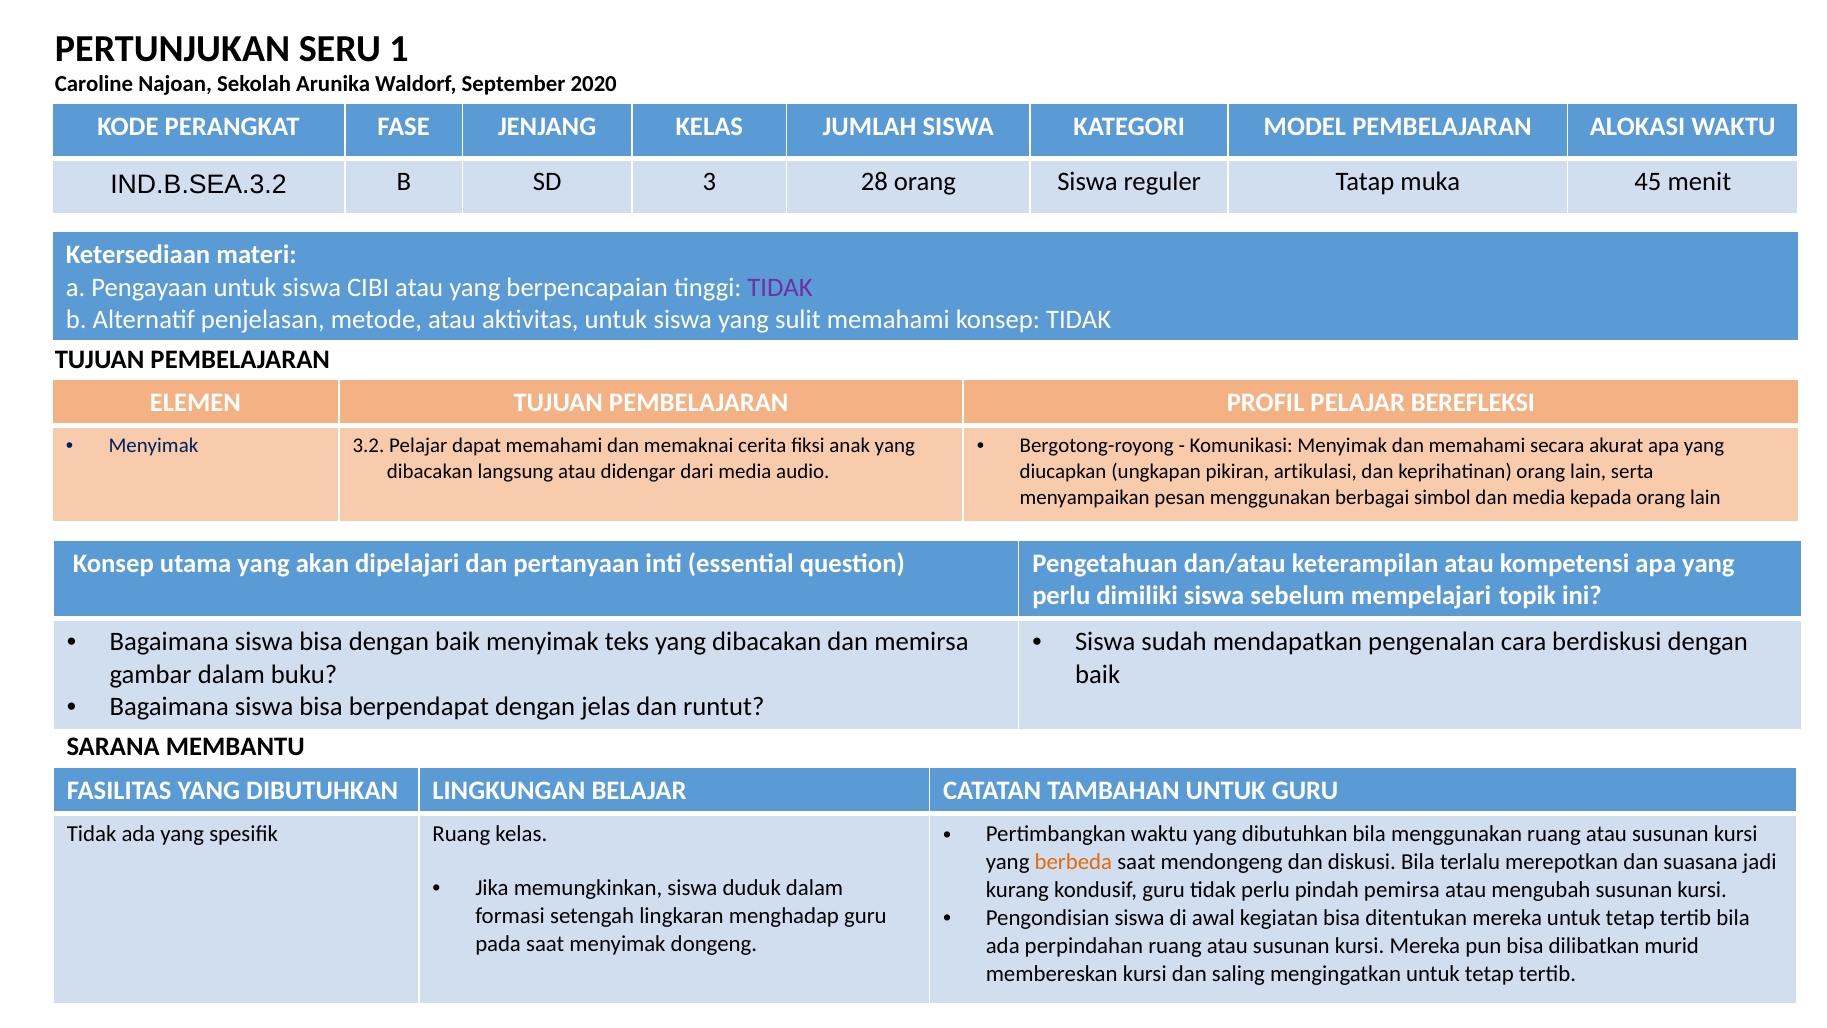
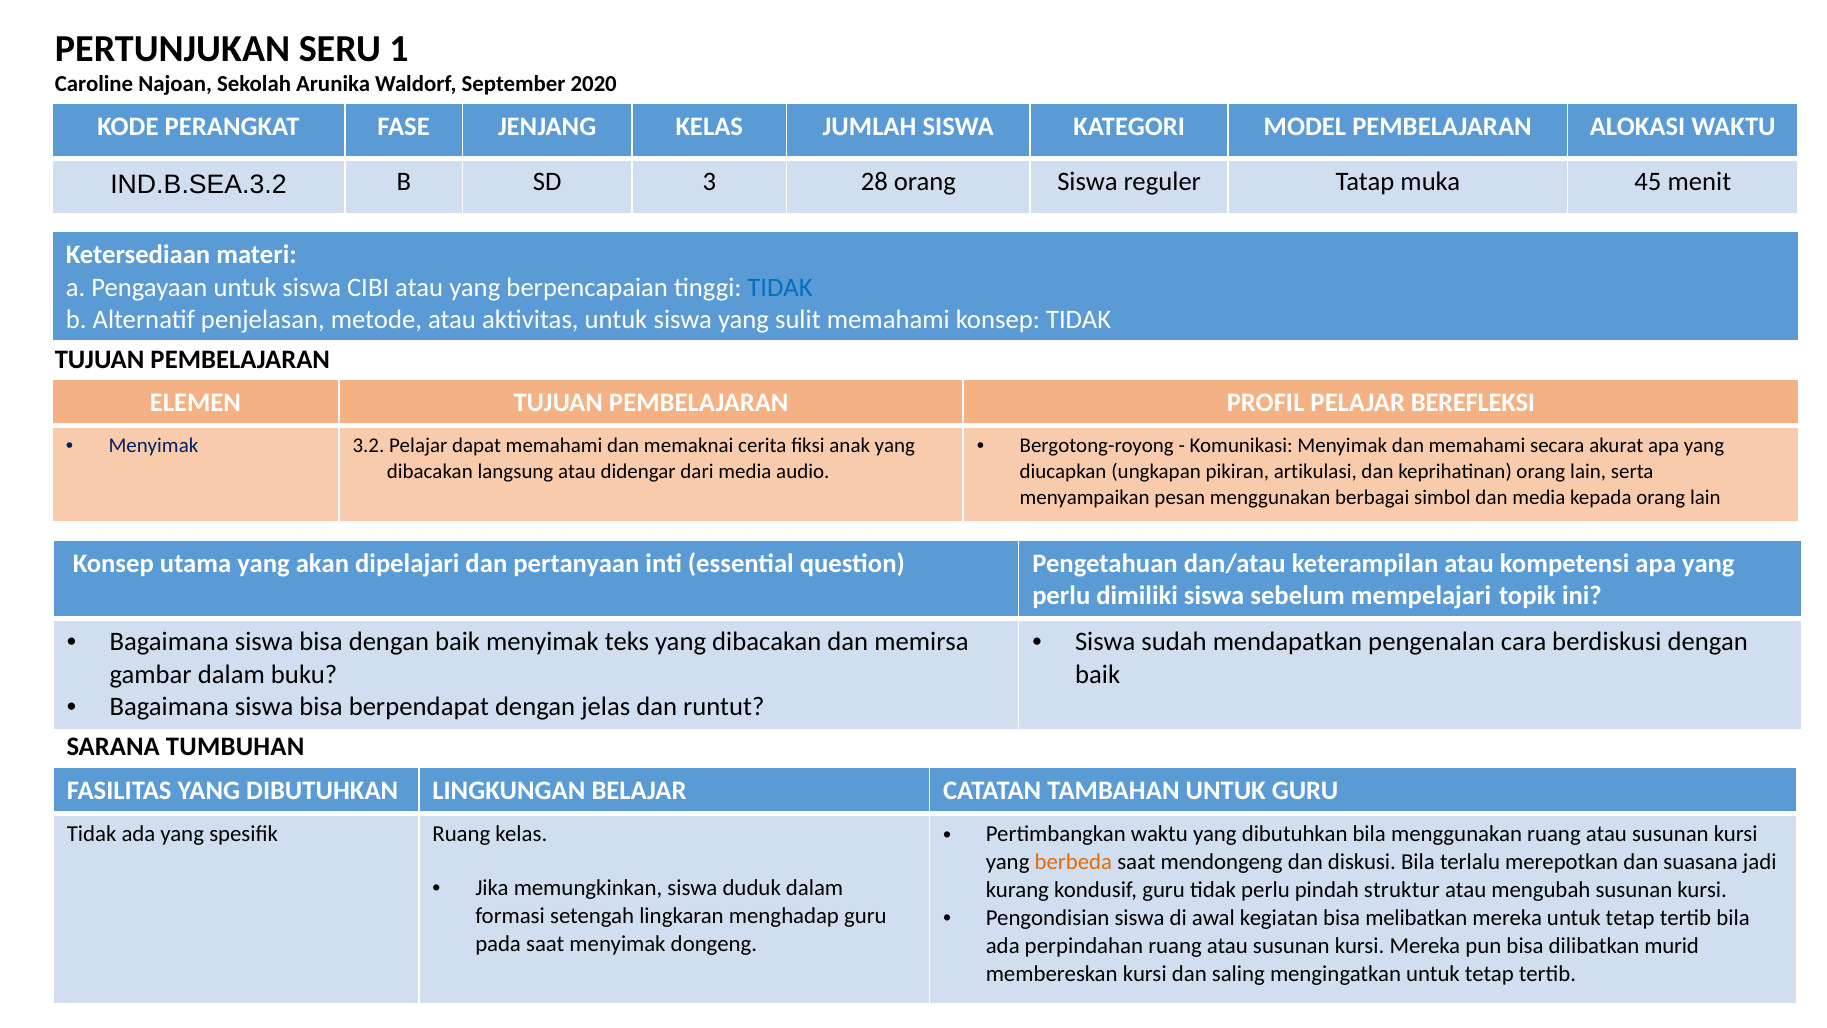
TIDAK colour: purple -> blue (780, 287)
MEMBANTU: MEMBANTU -> TUMBUHAN (235, 746)
pemirsa: pemirsa -> struktur (1402, 890)
ditentukan: ditentukan -> melibatkan (1416, 918)
